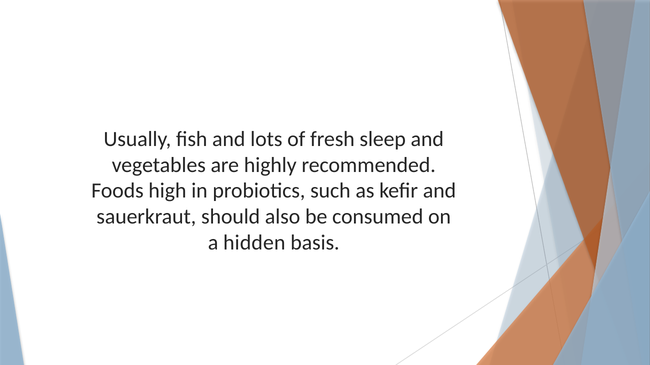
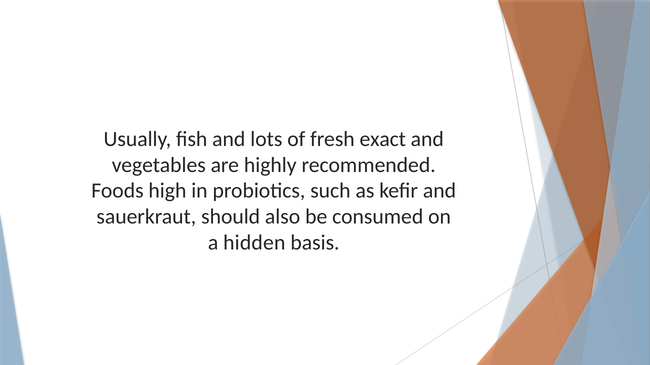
sleep: sleep -> exact (383, 139)
